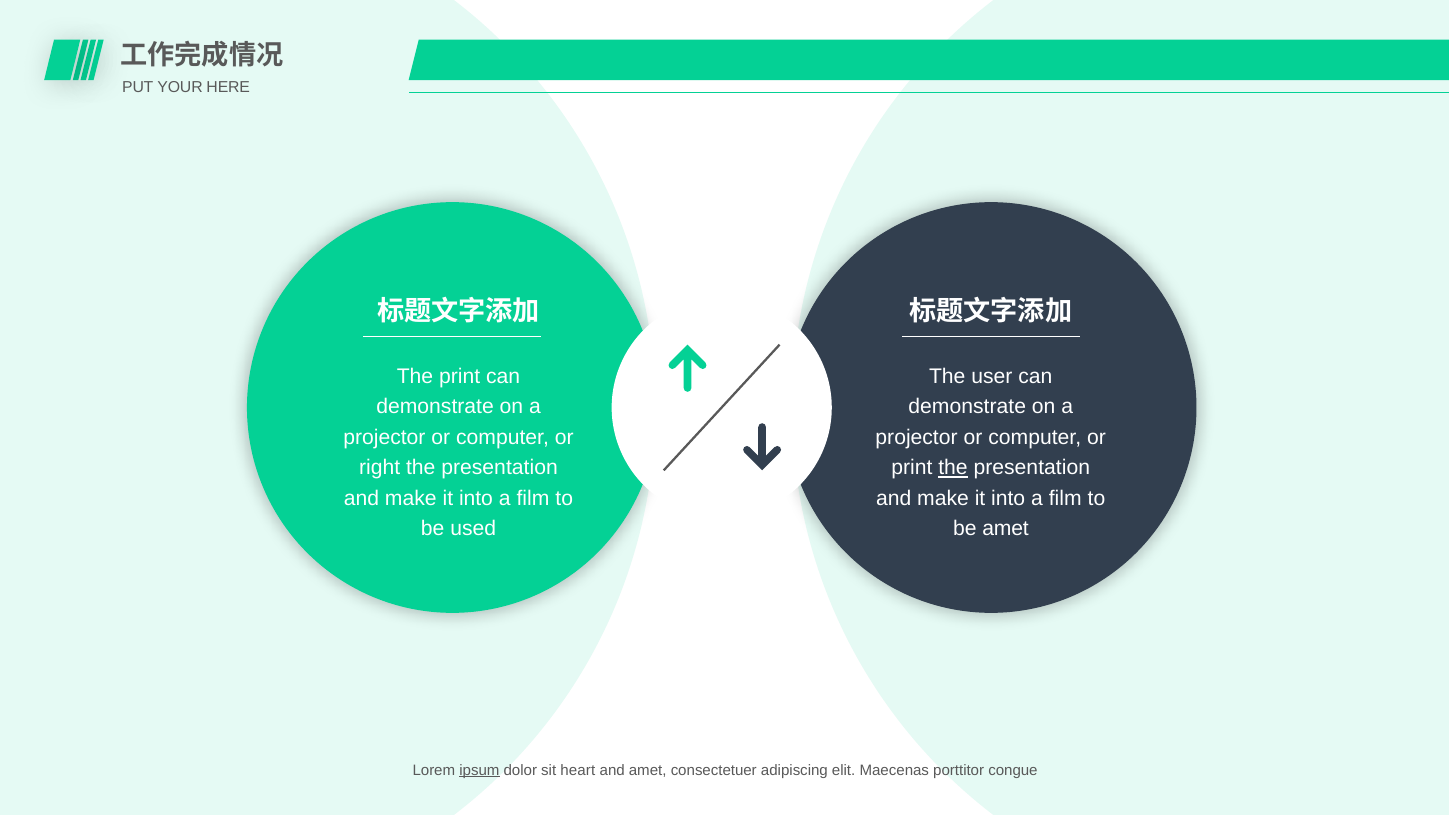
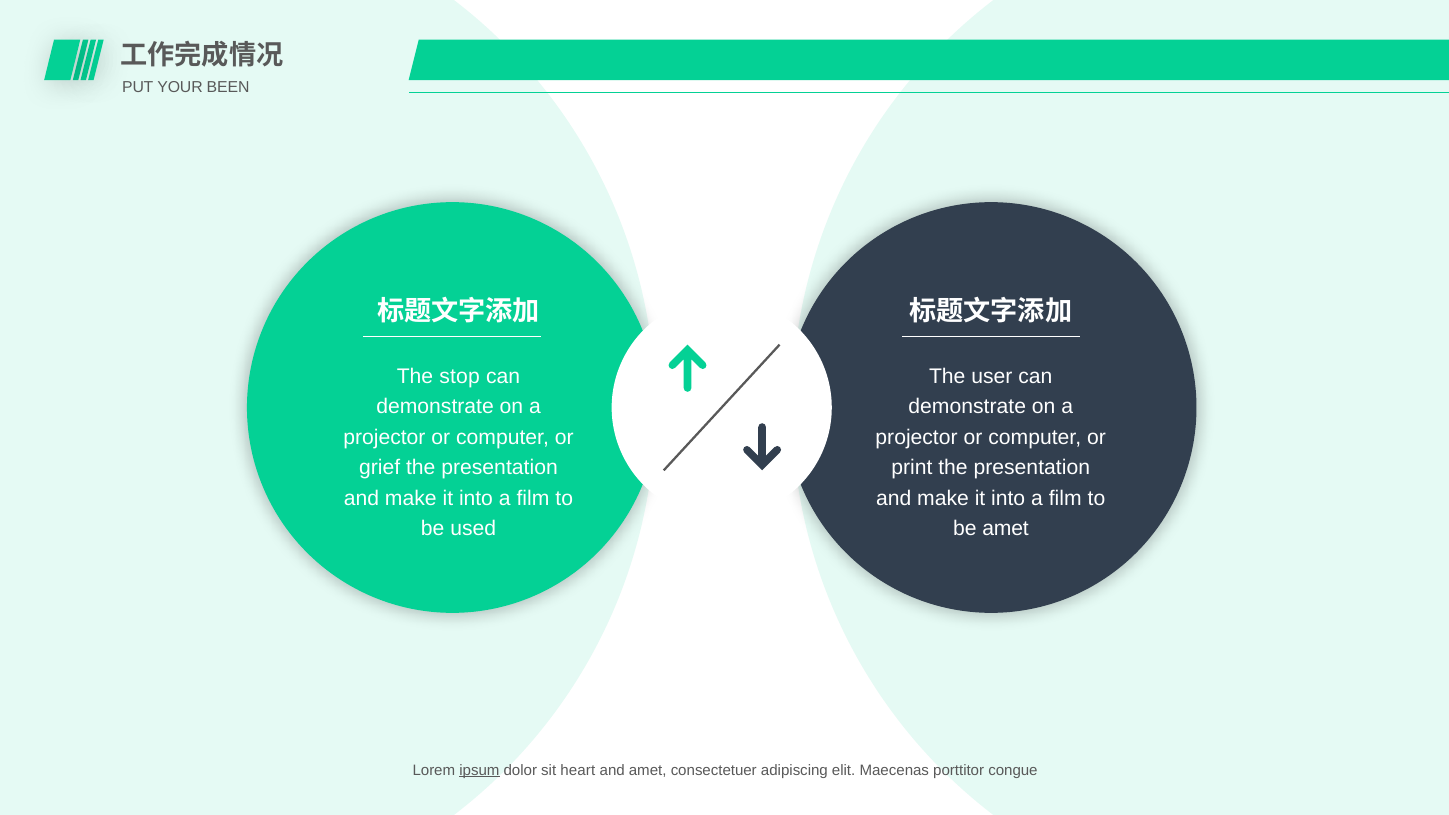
HERE: HERE -> BEEN (228, 87)
The print: print -> stop (460, 377)
right: right -> grief (380, 468)
the underline: present -> none (953, 468)
